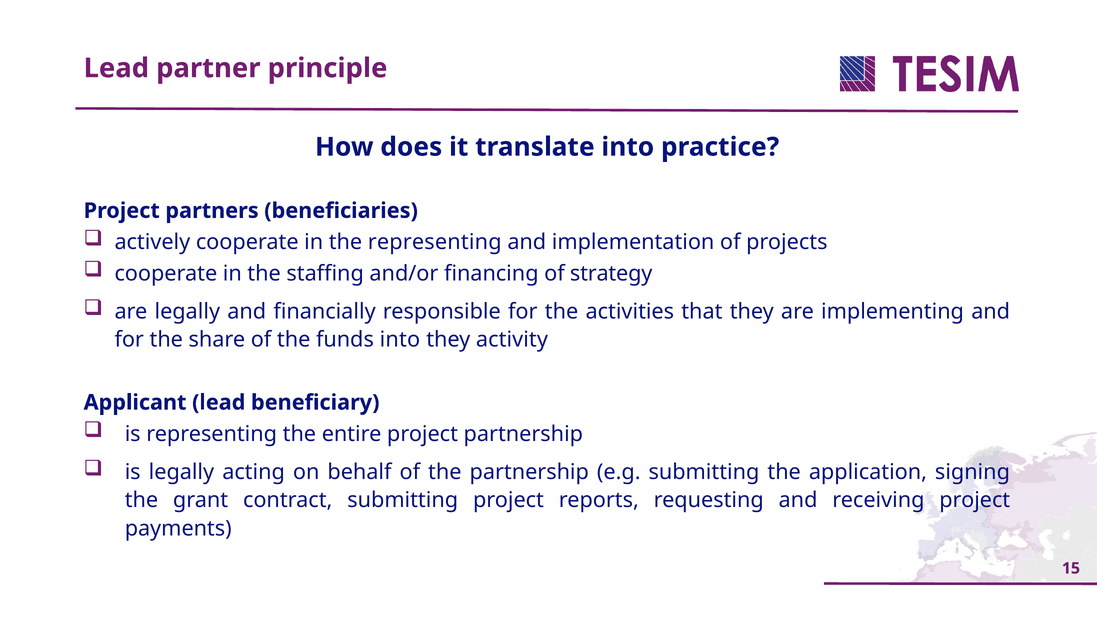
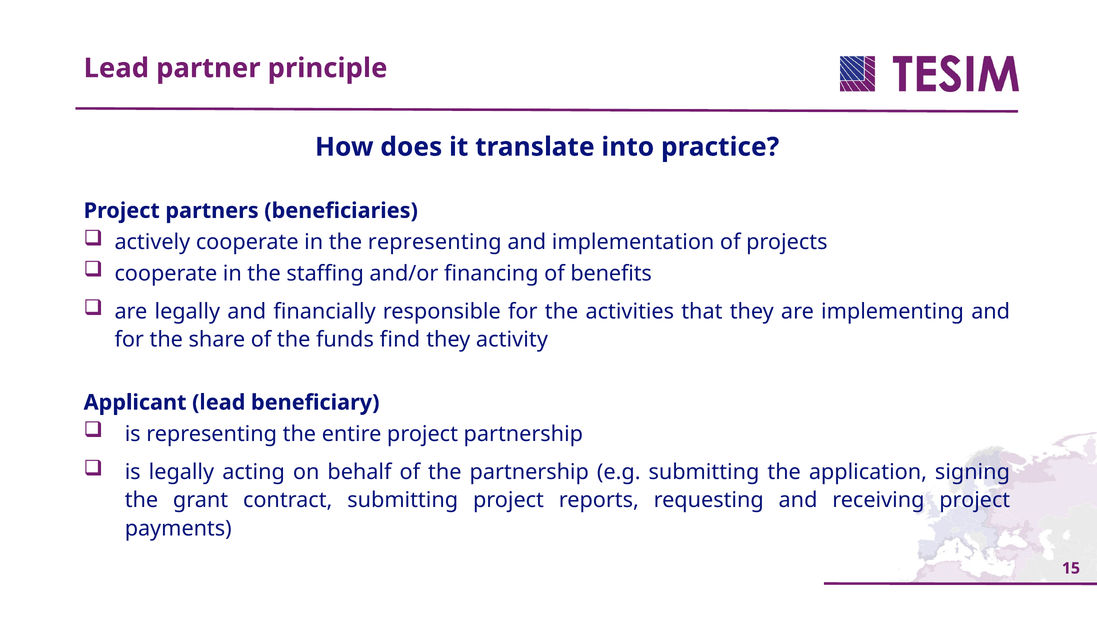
strategy: strategy -> benefits (611, 273)
funds into: into -> find (400, 340)
